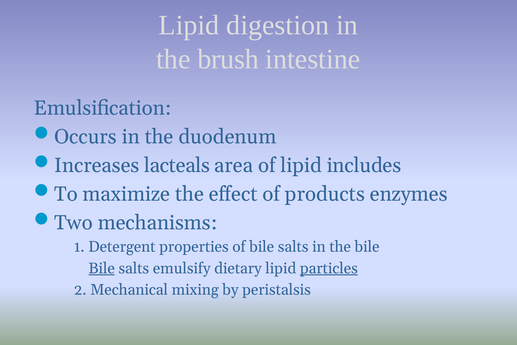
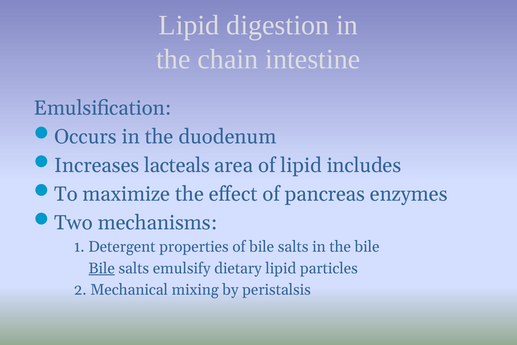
brush: brush -> chain (228, 59)
products: products -> pancreas (325, 194)
particles underline: present -> none (329, 268)
